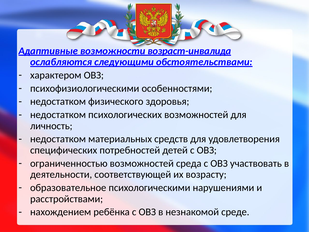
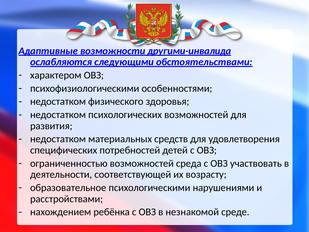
возраст-инвалида: возраст-инвалида -> другими-инвалида (189, 51)
личность: личность -> развития (51, 126)
